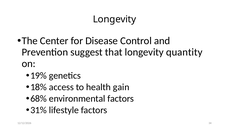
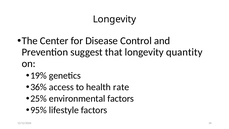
18%: 18% -> 36% (39, 87)
gain: gain -> rate (121, 87)
68%: 68% -> 25% (39, 98)
31%: 31% -> 95% (39, 110)
